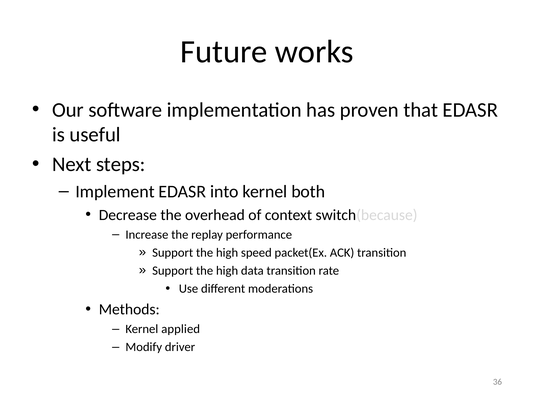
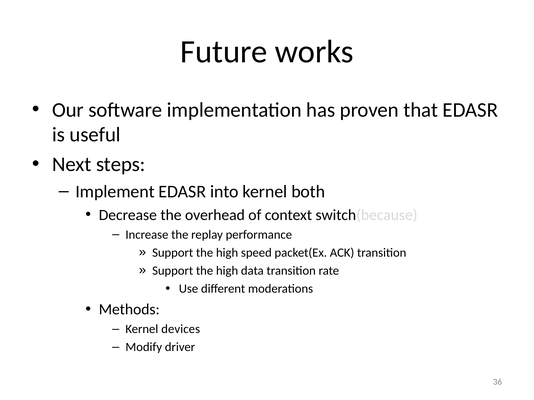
applied: applied -> devices (181, 330)
